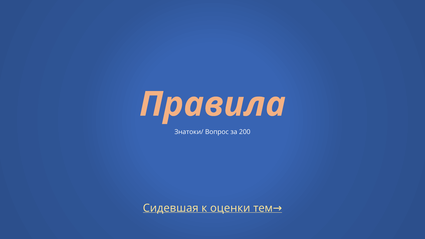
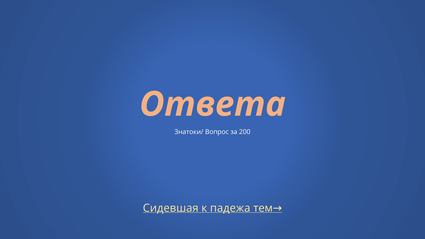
Правила: Правила -> Ответа (213, 104)
оценки: оценки -> падежа (230, 208)
